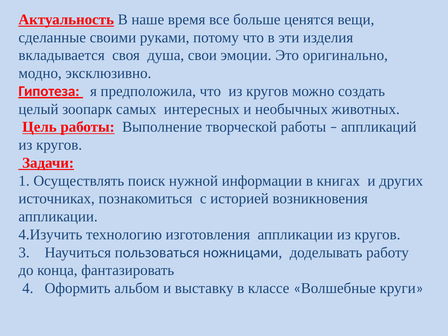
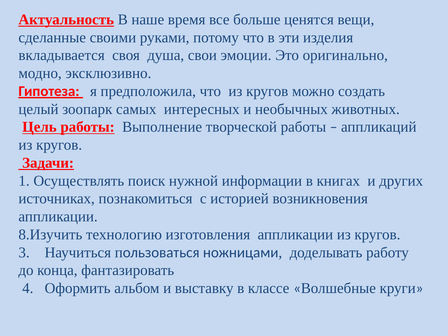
4.Изучить: 4.Изучить -> 8.Изучить (50, 235)
